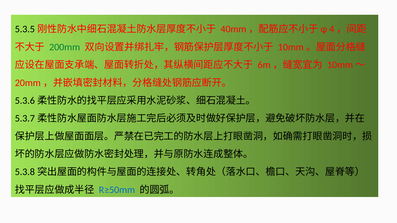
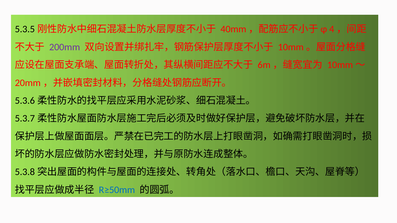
200mm colour: green -> purple (65, 47)
